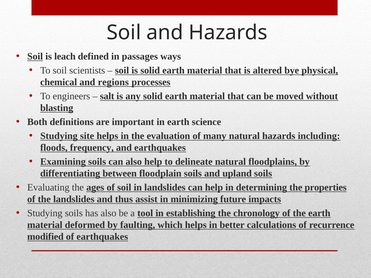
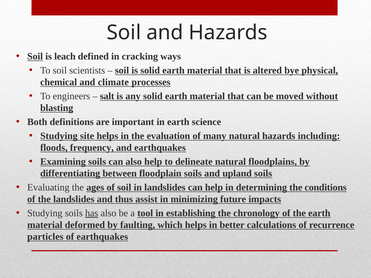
passages: passages -> cracking (140, 57)
regions: regions -> climate (113, 82)
properties: properties -> conditions (326, 188)
has underline: none -> present (92, 213)
modified: modified -> particles (45, 237)
